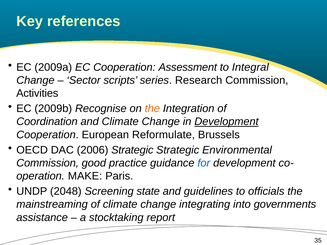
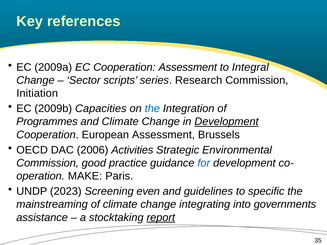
Activities: Activities -> Initiation (37, 93)
Recognise: Recognise -> Capacities (101, 109)
the colour: orange -> blue (152, 109)
Coordination: Coordination -> Programmes (47, 122)
European Reformulate: Reformulate -> Assessment (163, 135)
2006 Strategic: Strategic -> Activities (132, 150)
2048: 2048 -> 2023 (66, 192)
state: state -> even (148, 192)
officials: officials -> specific (266, 192)
report underline: none -> present (161, 218)
